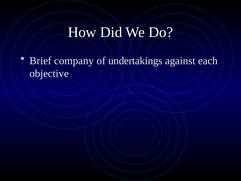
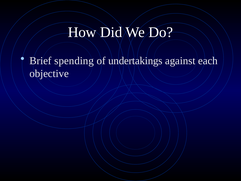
company: company -> spending (74, 61)
